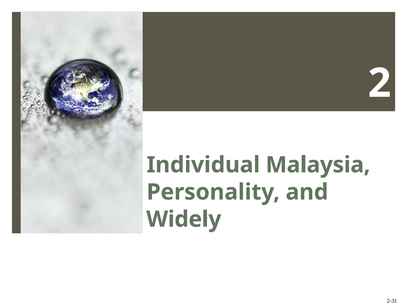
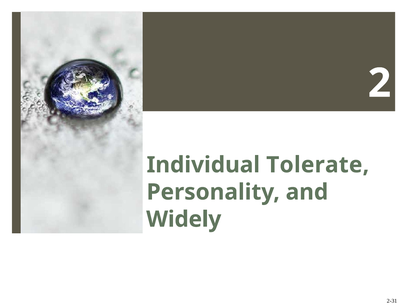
Malaysia: Malaysia -> Tolerate (318, 165)
